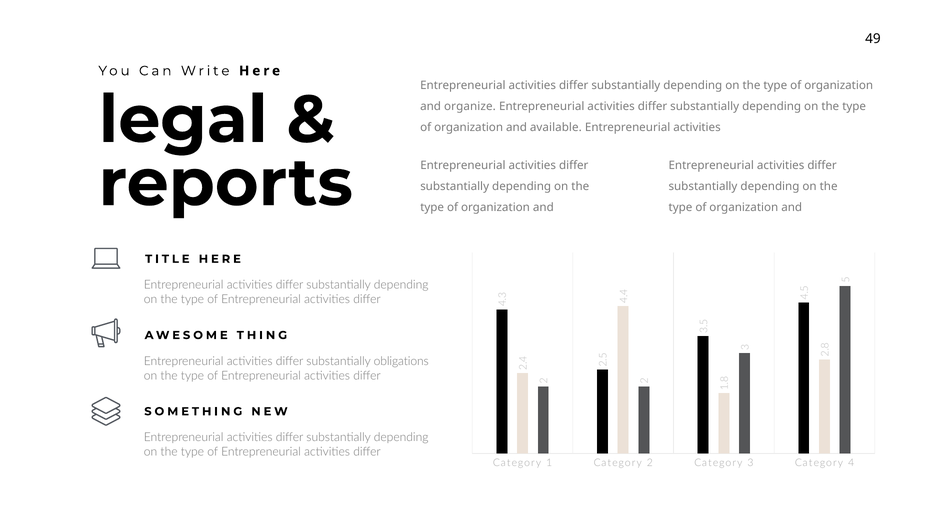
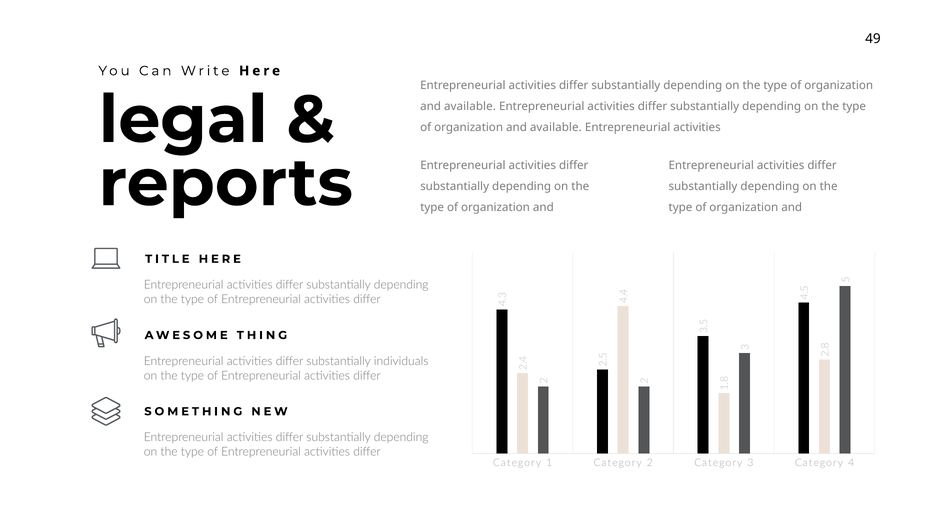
organize: organize -> available (470, 106)
obligations: obligations -> individuals (401, 361)
